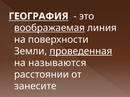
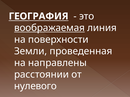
проведенная underline: present -> none (81, 51)
называются: называются -> направлены (57, 63)
занесите: занесите -> нулевого (35, 87)
